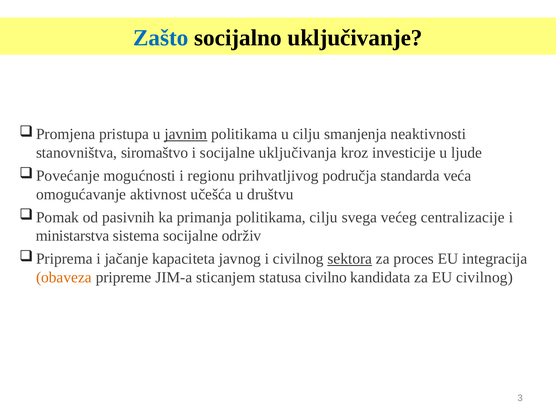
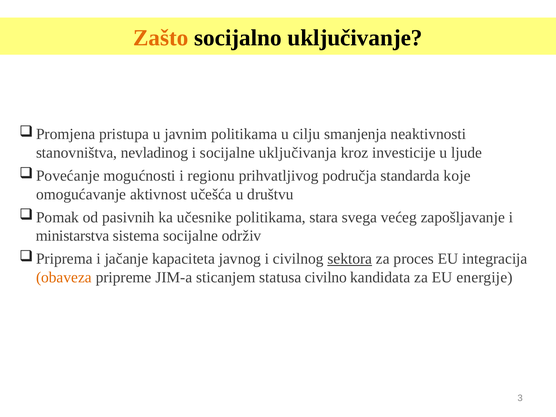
Zašto colour: blue -> orange (161, 38)
javnim underline: present -> none (186, 134)
siromaštvo: siromaštvo -> nevladinog (155, 153)
veća: veća -> koje (457, 176)
primanja: primanja -> učesnike (204, 217)
politikama cilju: cilju -> stara (324, 217)
centralizacije: centralizacije -> zapošljavanje (463, 217)
EU civilnog: civilnog -> energije (485, 277)
